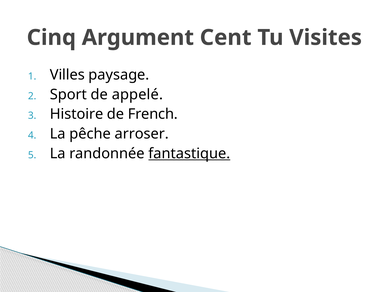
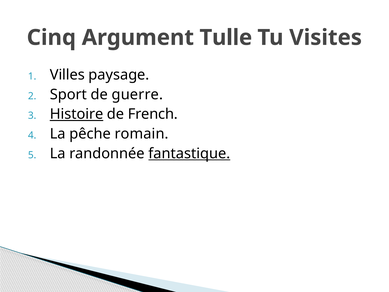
Cent: Cent -> Tulle (226, 38)
appelé: appelé -> guerre (137, 94)
Histoire underline: none -> present (77, 114)
arroser: arroser -> romain (142, 134)
